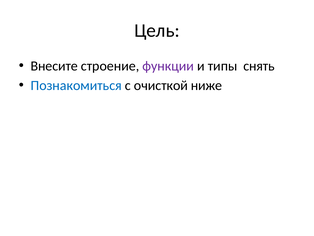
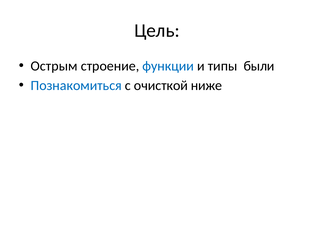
Внесите: Внесите -> Острым (54, 66)
функции colour: purple -> blue (168, 66)
снять: снять -> были (259, 66)
